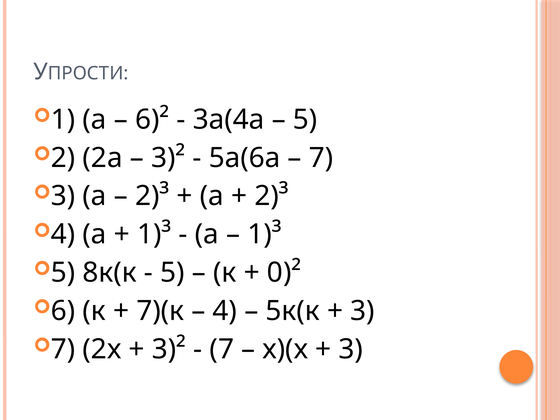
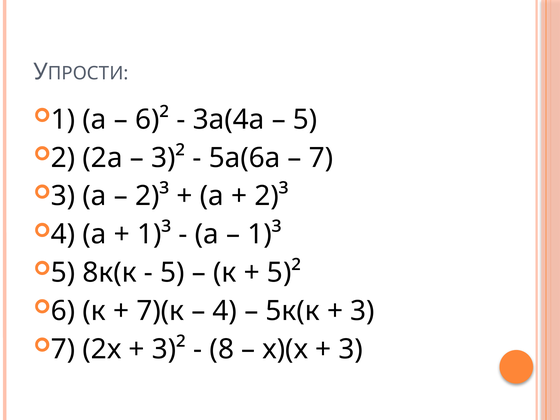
0)²: 0)² -> 5)² (284, 273)
7: 7 -> 8 (222, 349)
